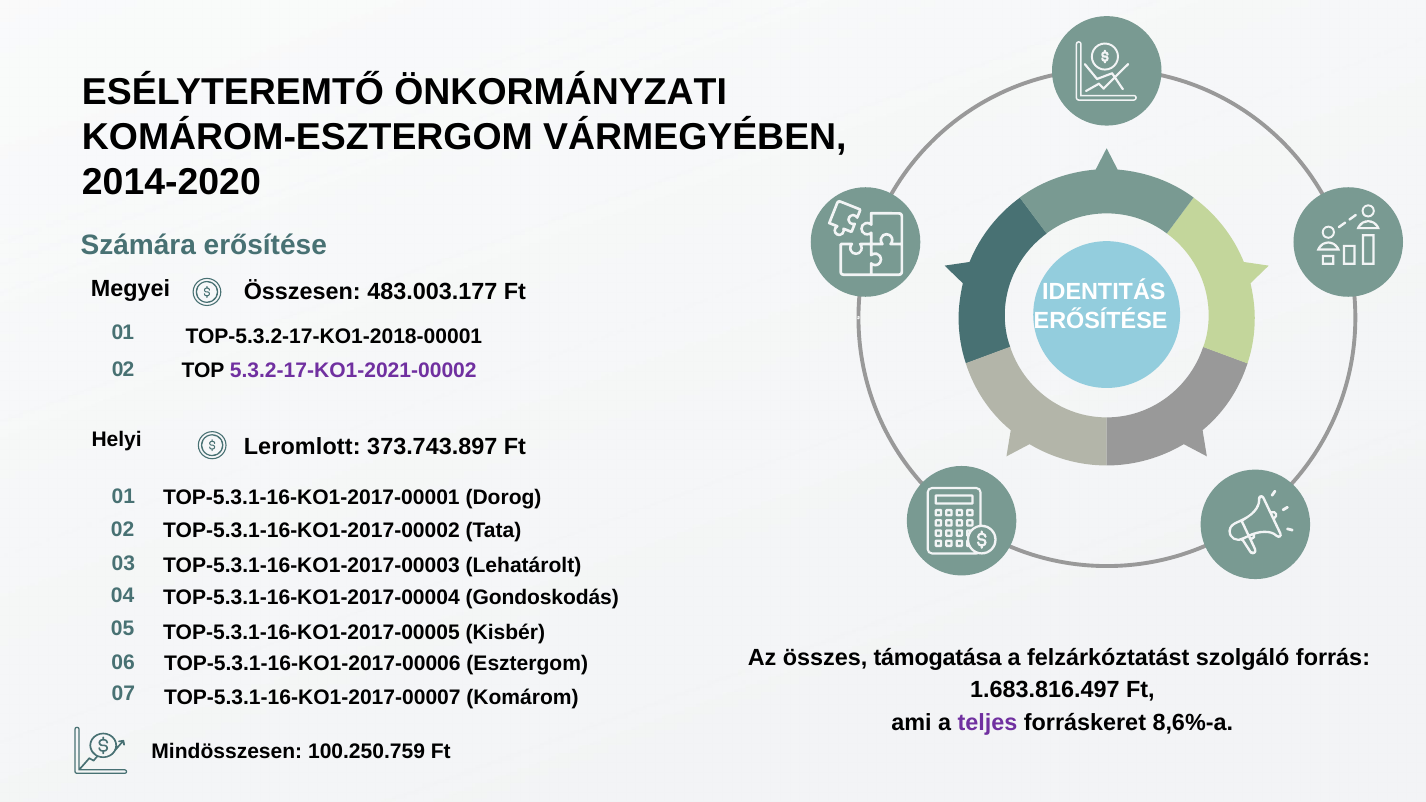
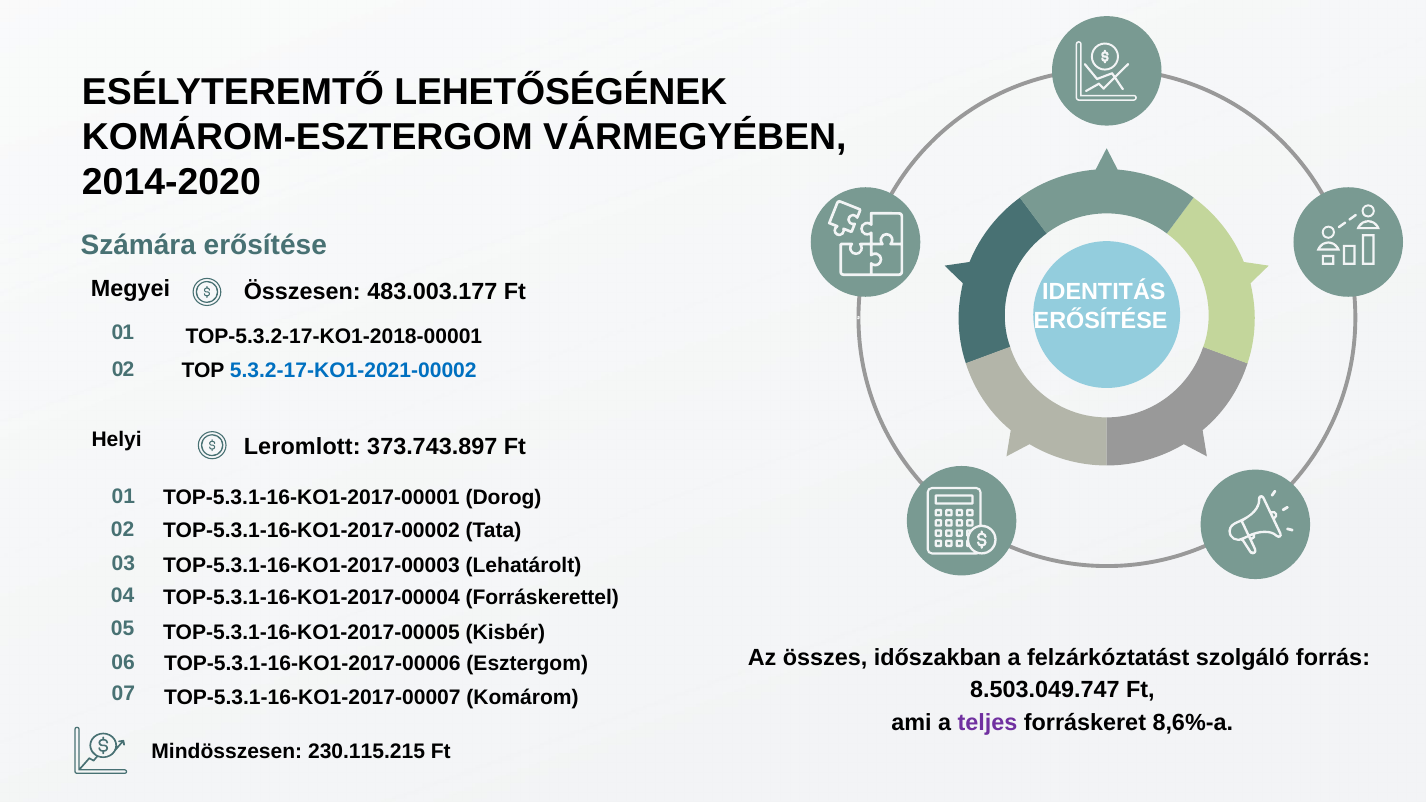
ÖNKORMÁNYZATI: ÖNKORMÁNYZATI -> LEHETŐSÉGÉNEK (561, 92)
5.3.2-17-KO1-2021-00002 colour: purple -> blue (353, 371)
Gondoskodás: Gondoskodás -> Forráskerettel (542, 598)
támogatása: támogatása -> időszakban (937, 658)
1.683.816.497: 1.683.816.497 -> 8.503.049.747 (1045, 690)
100.250.759: 100.250.759 -> 230.115.215 (367, 752)
